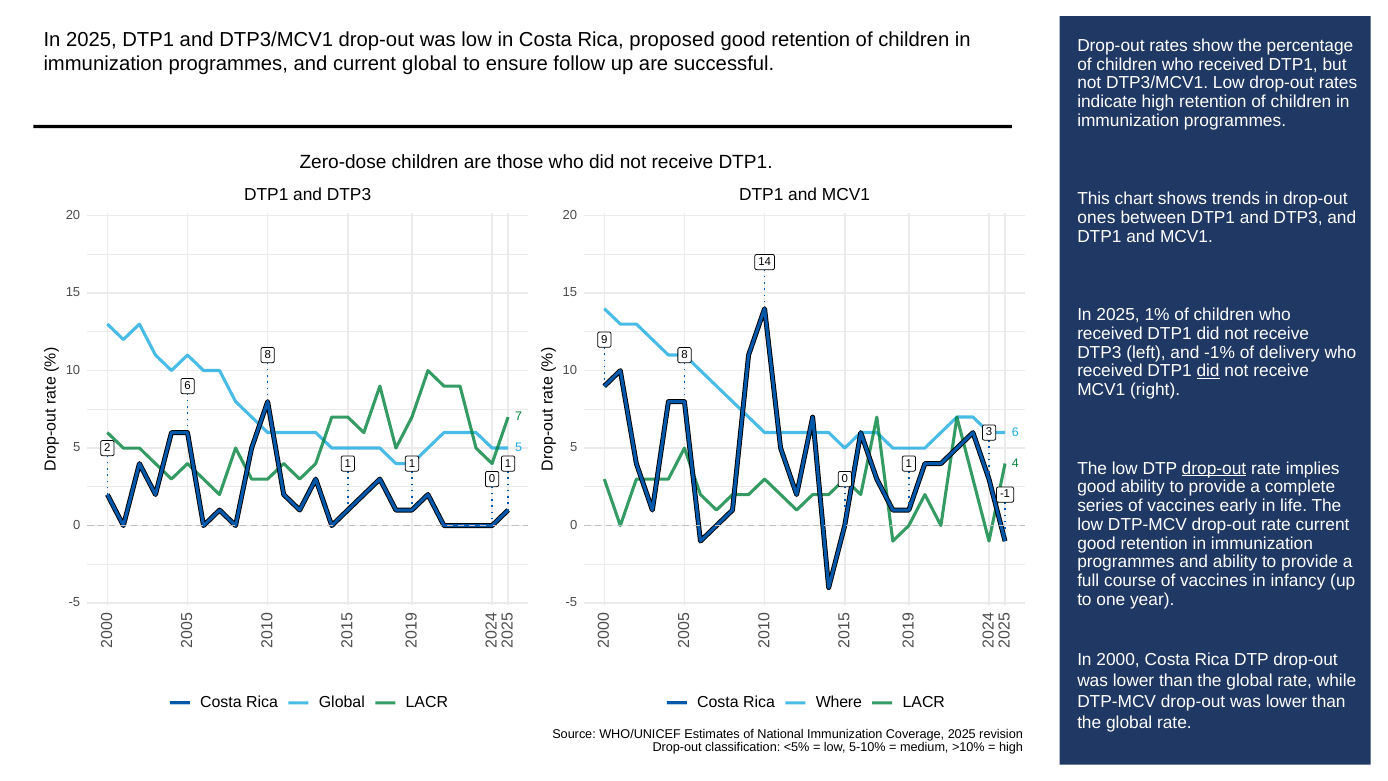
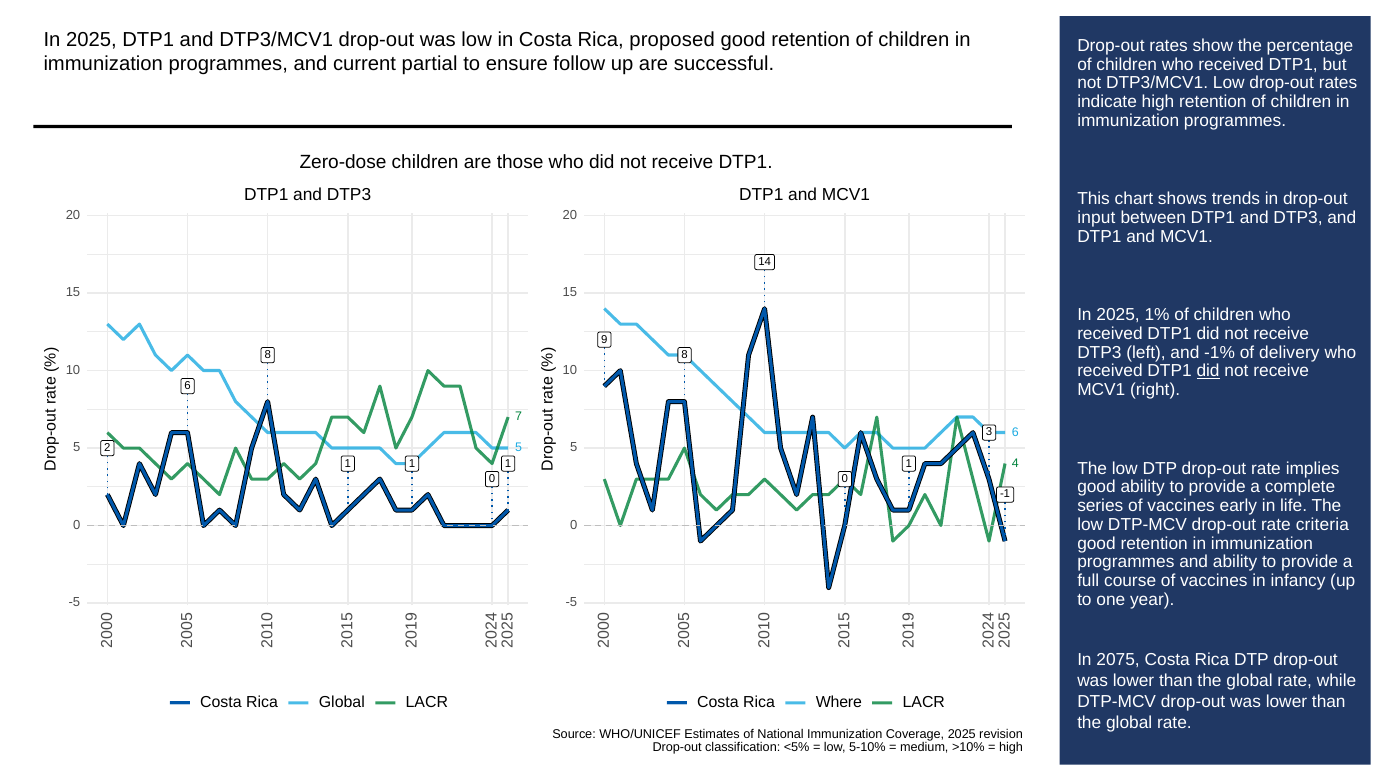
current global: global -> partial (430, 64)
ones: ones -> input (1096, 218)
drop-out underline: present -> none (1214, 468)
rate current: current -> criteria (1322, 524)
2000: 2000 -> 2075 (1118, 660)
